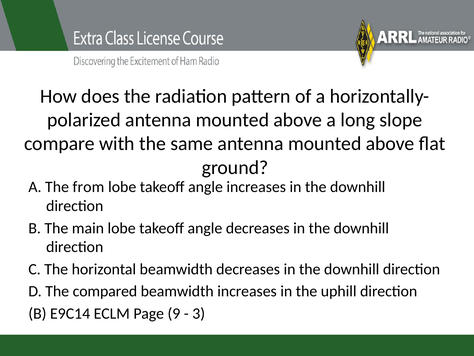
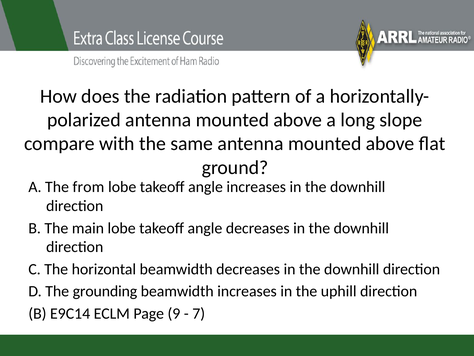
compared: compared -> grounding (105, 291)
3: 3 -> 7 (199, 313)
